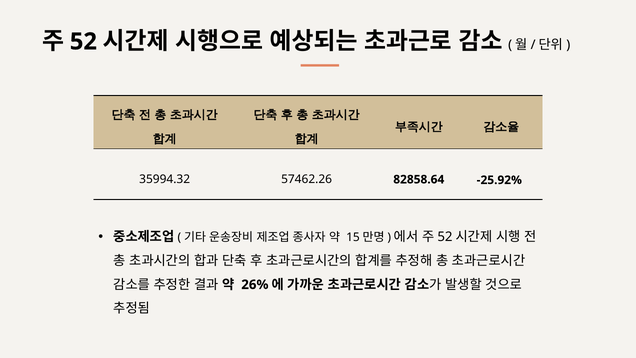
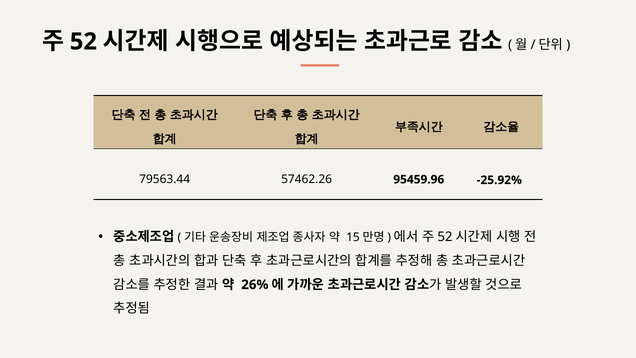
35994.32: 35994.32 -> 79563.44 (165, 179)
82858.64: 82858.64 -> 95459.96 (419, 179)
